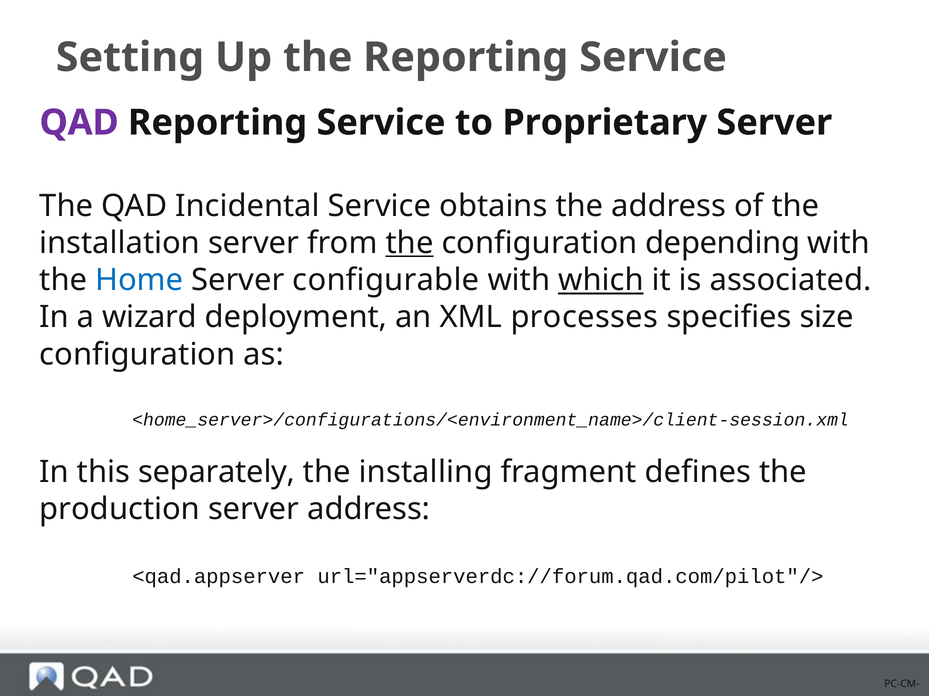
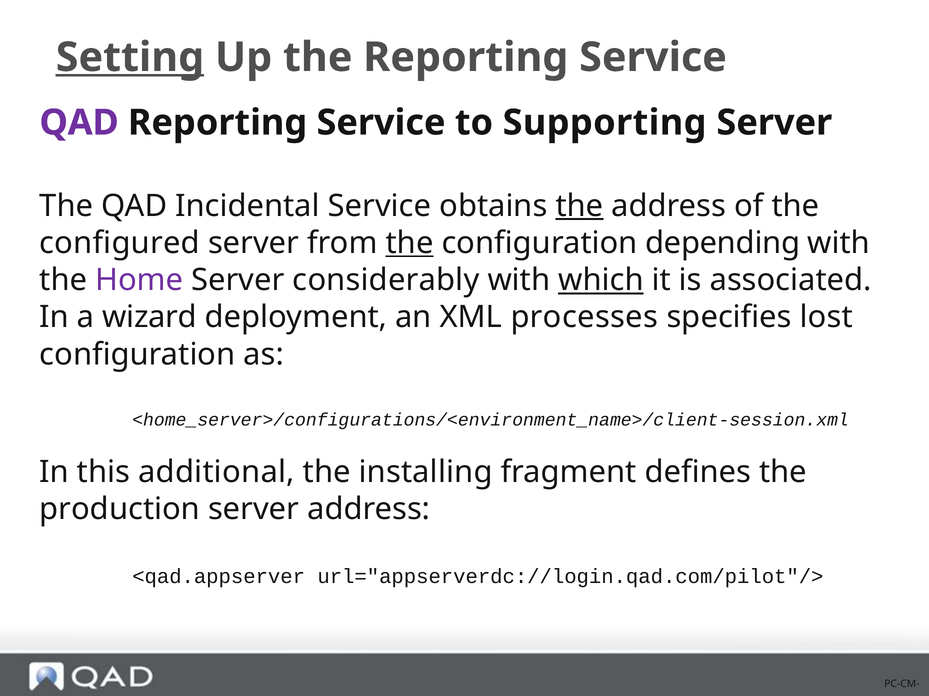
Setting underline: none -> present (130, 57)
Proprietary: Proprietary -> Supporting (605, 123)
the underline: none -> present (579, 206)
installation: installation -> configured (120, 243)
Home colour: blue -> purple (139, 280)
configurable: configurable -> considerably (386, 280)
size: size -> lost (826, 318)
separately: separately -> additional (216, 472)
url="appserverdc://forum.qad.com/pilot"/>: url="appserverdc://forum.qad.com/pilot"/> -> url="appserverdc://login.qad.com/pilot"/> (570, 577)
